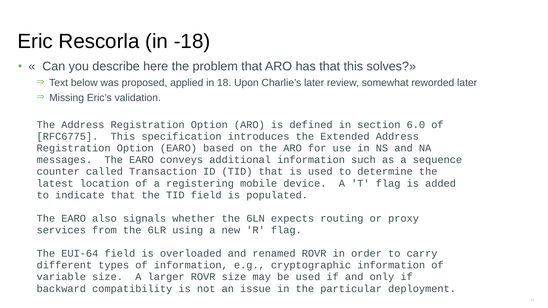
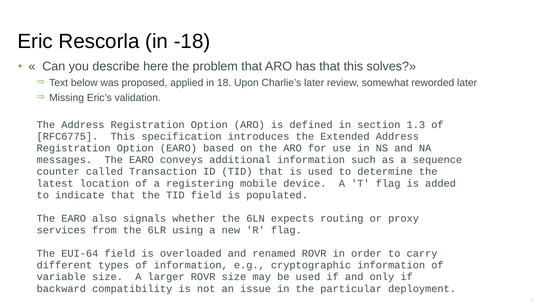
6.0: 6.0 -> 1.3 (416, 125)
